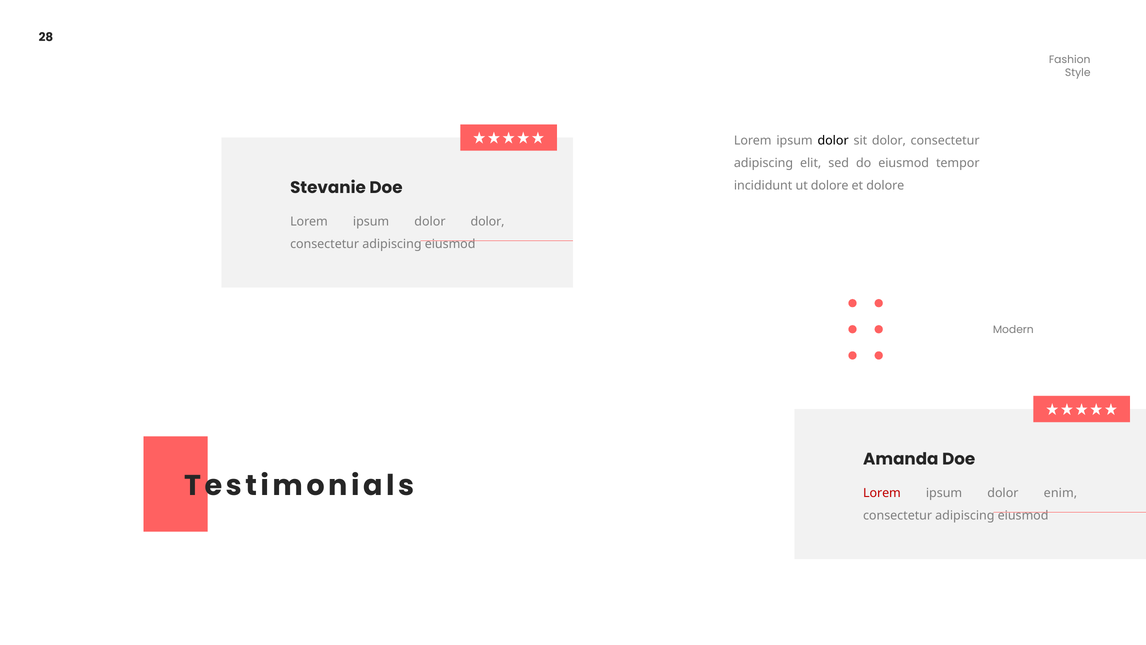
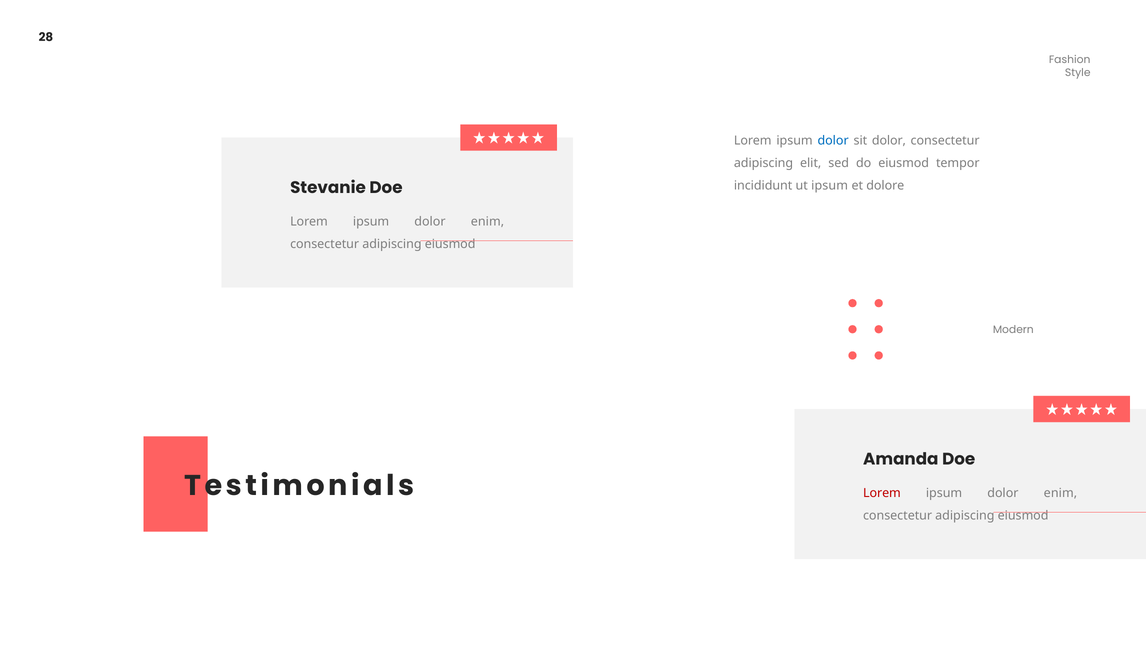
dolor colour: black -> blue (833, 141)
ut dolore: dolore -> ipsum (830, 186)
dolor: dolor -> enim (487, 221)
